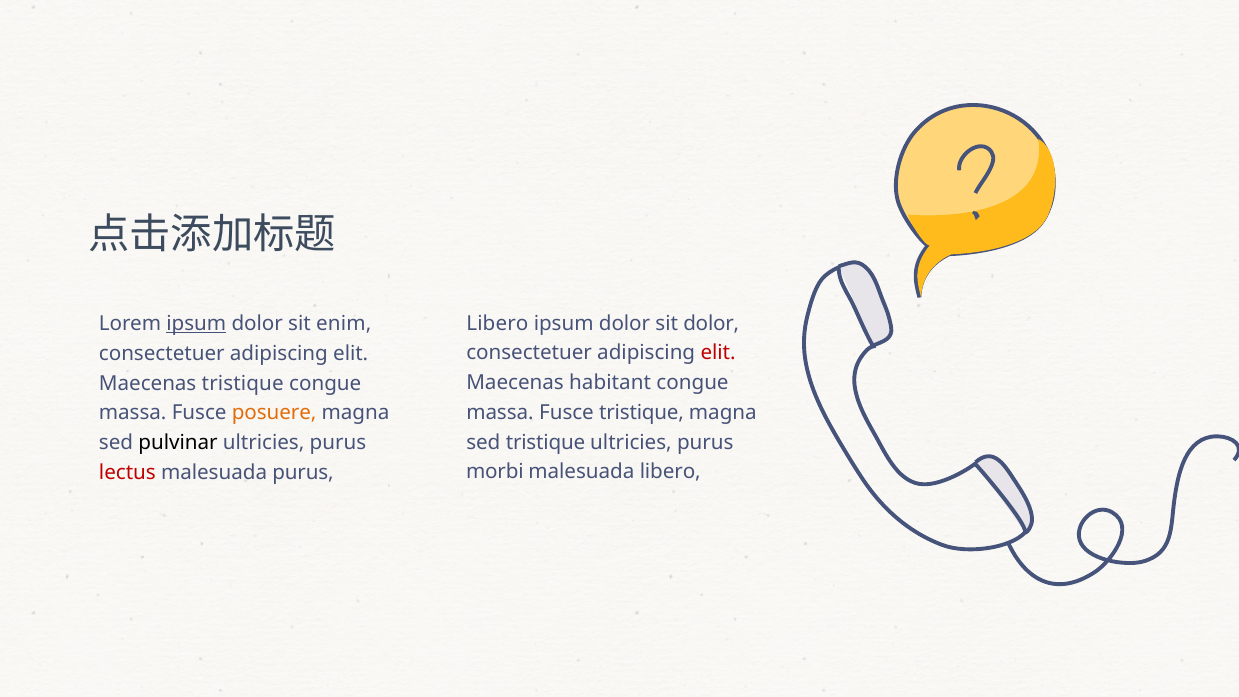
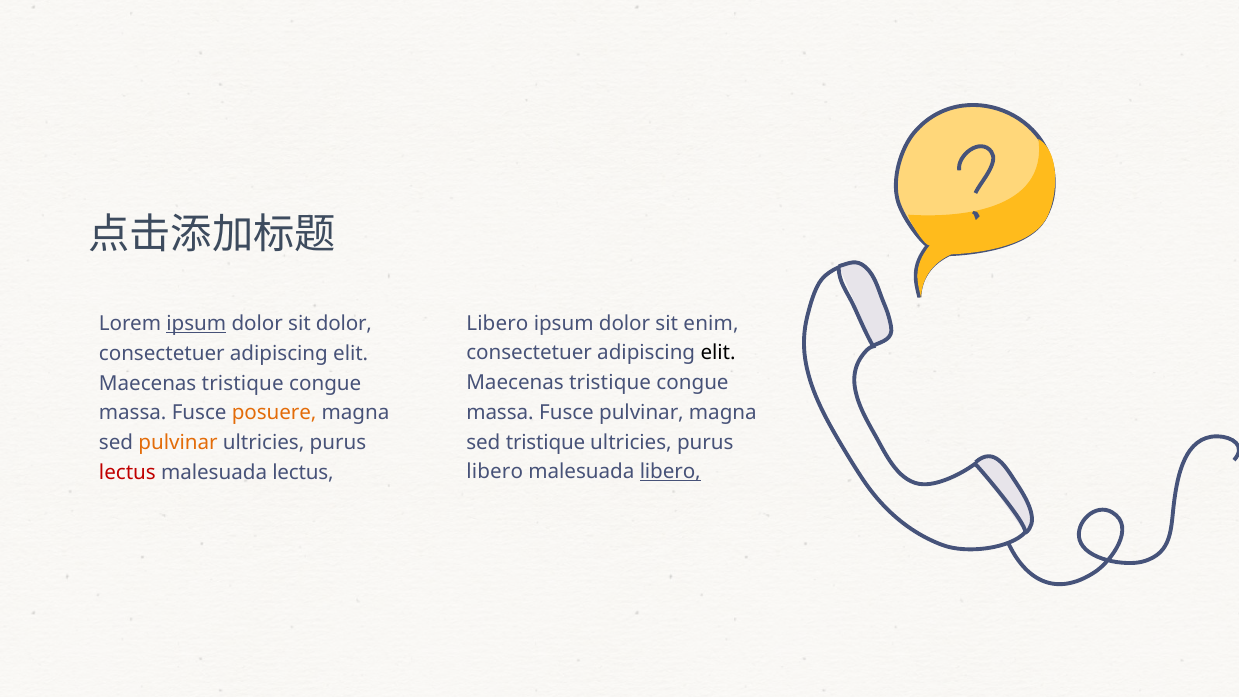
sit dolor: dolor -> enim (711, 323)
sit enim: enim -> dolor (344, 324)
elit colour: red -> black (718, 353)
habitant: habitant -> tristique (610, 383)
Fusce tristique: tristique -> pulvinar (641, 412)
pulvinar colour: black -> orange (178, 443)
morbi: morbi -> libero (495, 472)
libero underline: none -> present (670, 472)
malesuada purus: purus -> lectus (303, 472)
